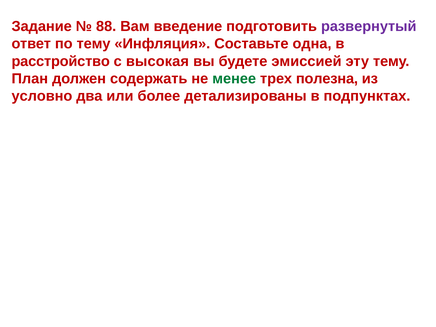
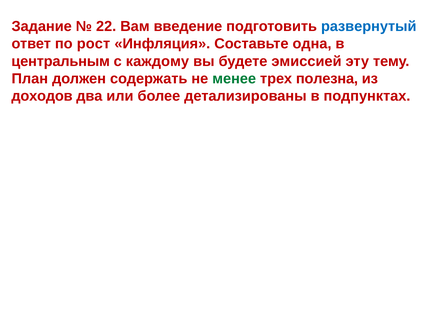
88: 88 -> 22 (106, 26)
развернутый colour: purple -> blue (369, 26)
по тему: тему -> рост (93, 44)
расстройство: расстройство -> центральным (61, 61)
высокая: высокая -> каждому (157, 61)
условно: условно -> доходов (42, 96)
